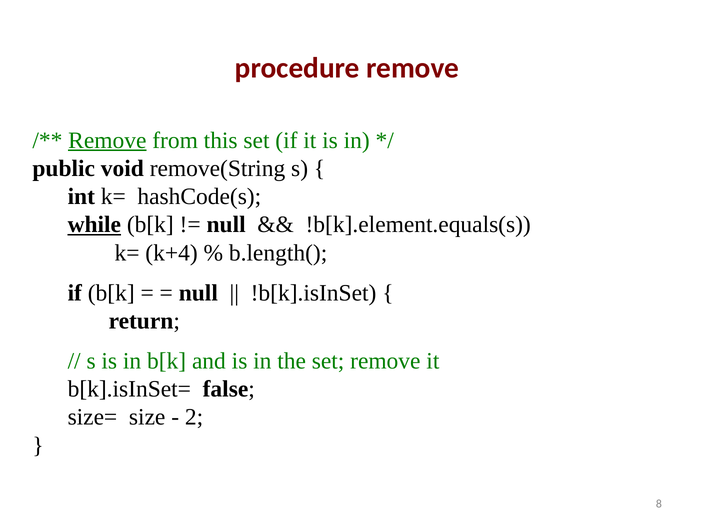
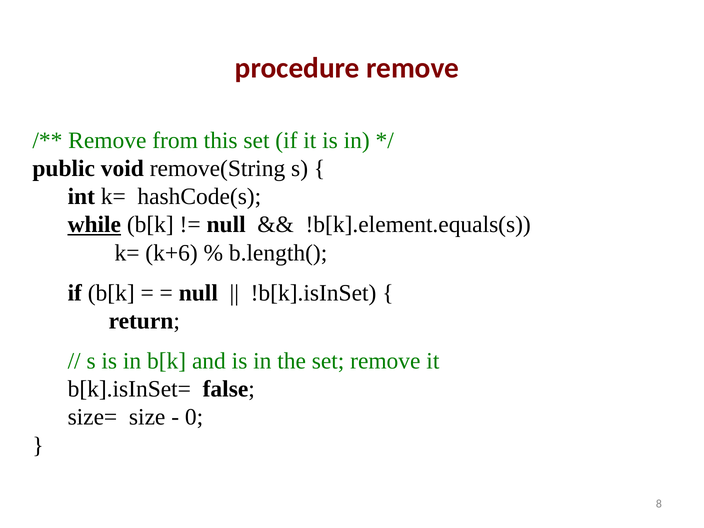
Remove underline: present -> none (107, 140)
k+4: k+4 -> k+6 (172, 253)
2: 2 -> 0 (194, 417)
